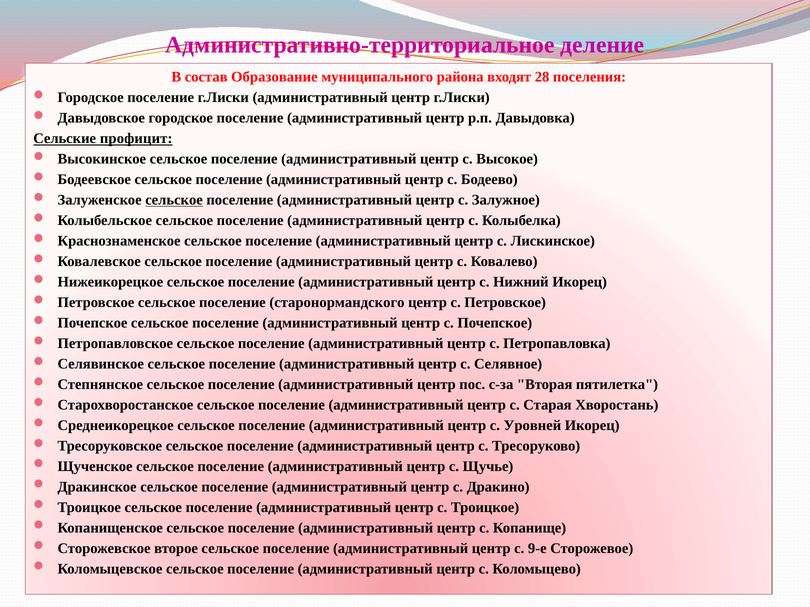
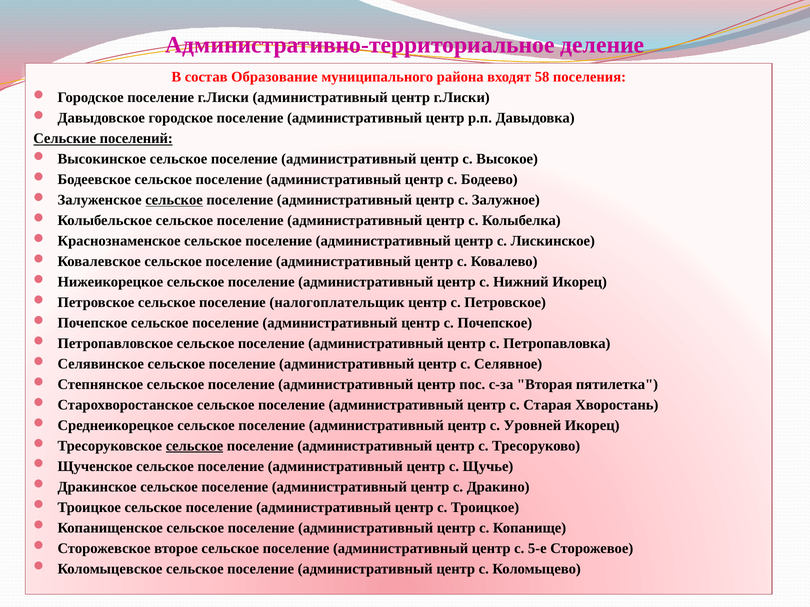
28: 28 -> 58 (542, 77)
профицит: профицит -> поселений (136, 139)
старонормандского: старонормандского -> налогоплательщик (337, 303)
сельское underline: none -> present (194, 446)
9-е: 9-е -> 5-е (537, 549)
